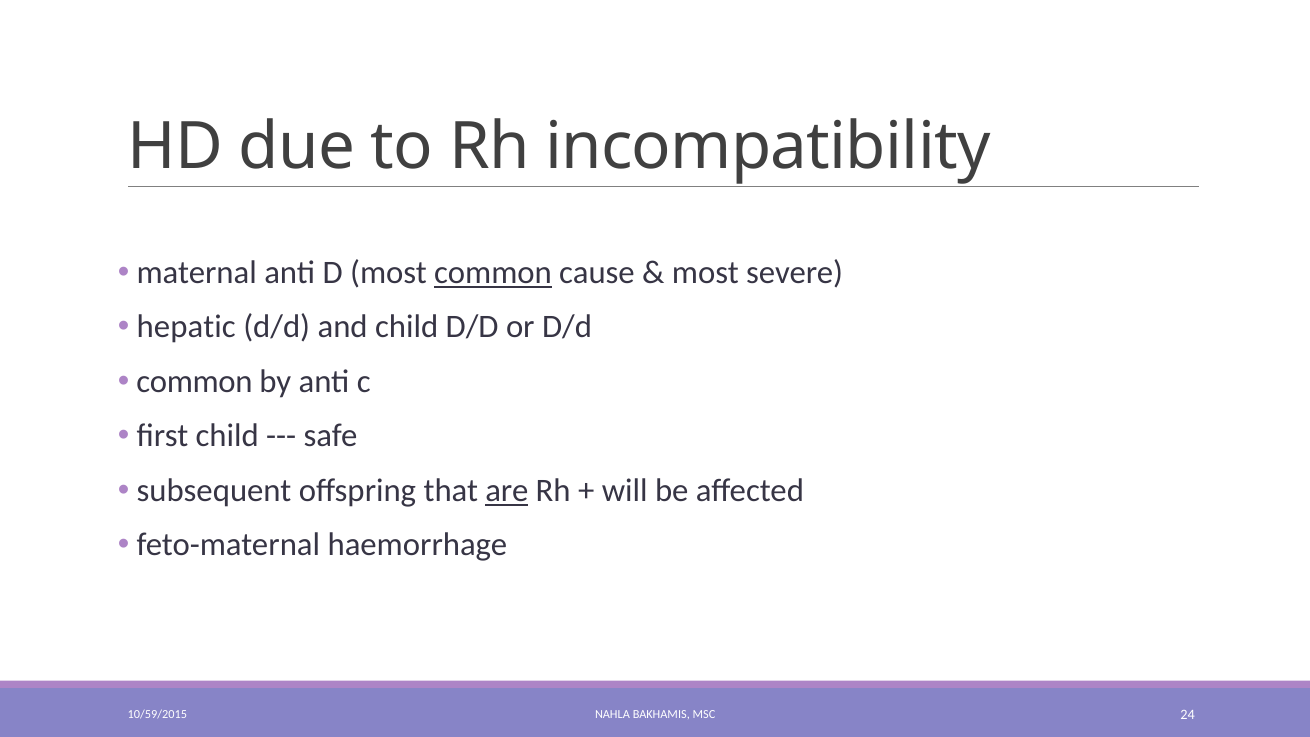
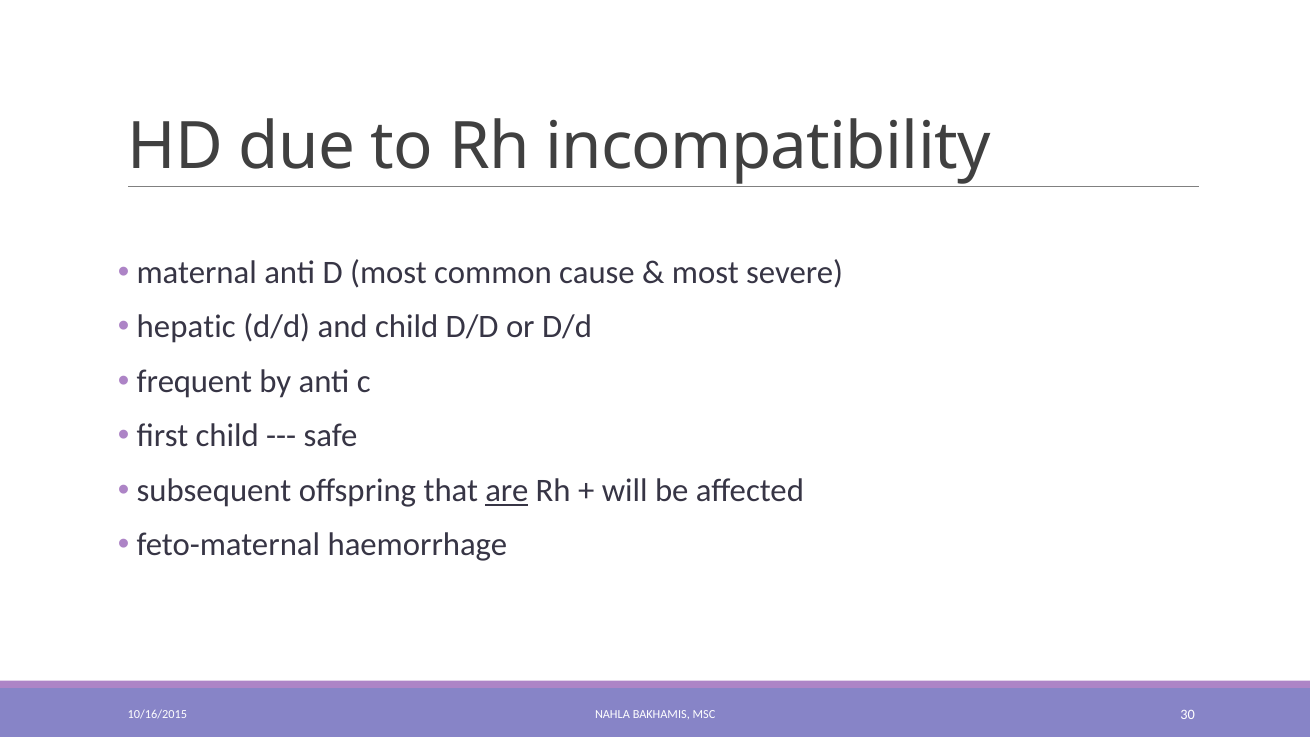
common underline: present -> none (493, 273)
common: common -> frequent (194, 382)
10/59/2015: 10/59/2015 -> 10/16/2015 (157, 715)
24: 24 -> 30 (1188, 715)
